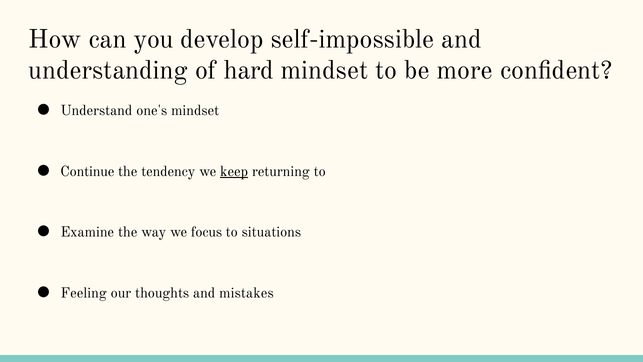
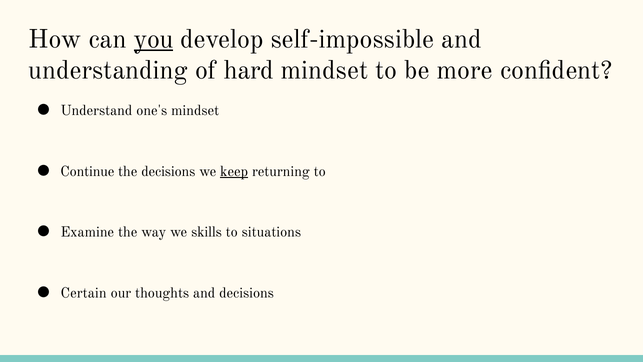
you underline: none -> present (154, 39)
the tendency: tendency -> decisions (168, 171)
focus: focus -> skills (207, 232)
Feeling: Feeling -> Certain (84, 293)
and mistakes: mistakes -> decisions (247, 293)
